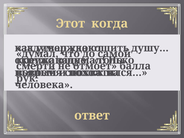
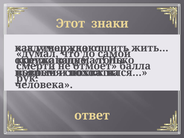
когда: когда -> знаки (110, 23)
душу…: душу… -> жить… (150, 48)
